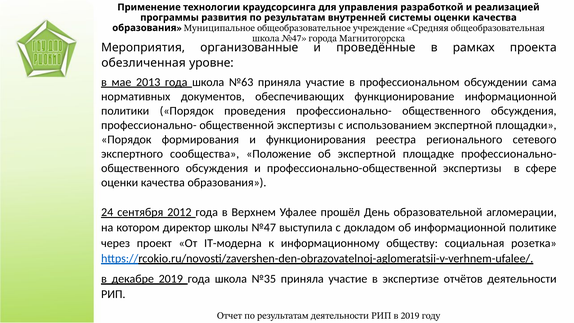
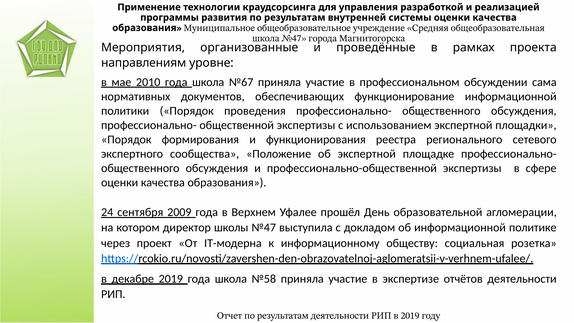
обезличенная: обезличенная -> направлениям (144, 63)
2013: 2013 -> 2010 (148, 82)
№63: №63 -> №67 (241, 82)
2012: 2012 -> 2009 (179, 212)
№35: №35 -> №58 (264, 279)
